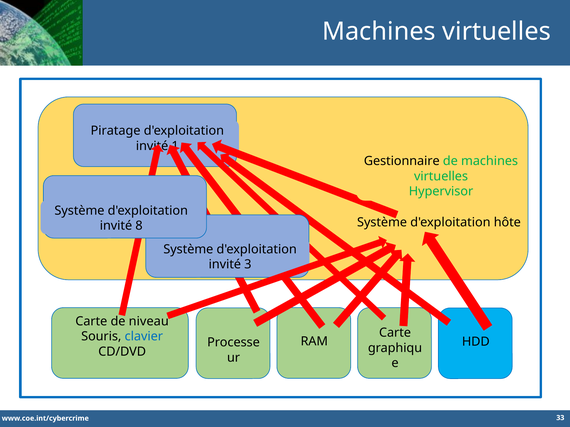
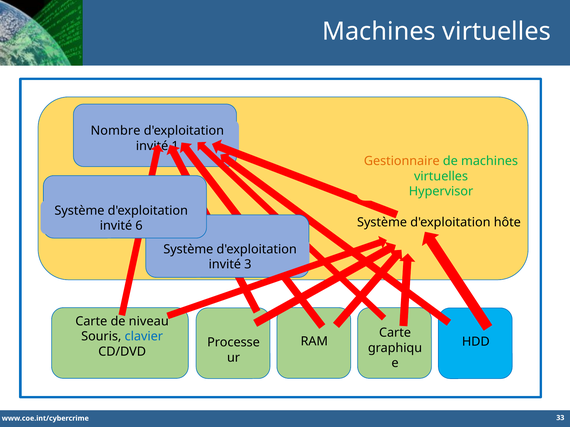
Piratage: Piratage -> Nombre (116, 131)
Gestionnaire colour: black -> orange (402, 161)
8: 8 -> 6 (139, 226)
